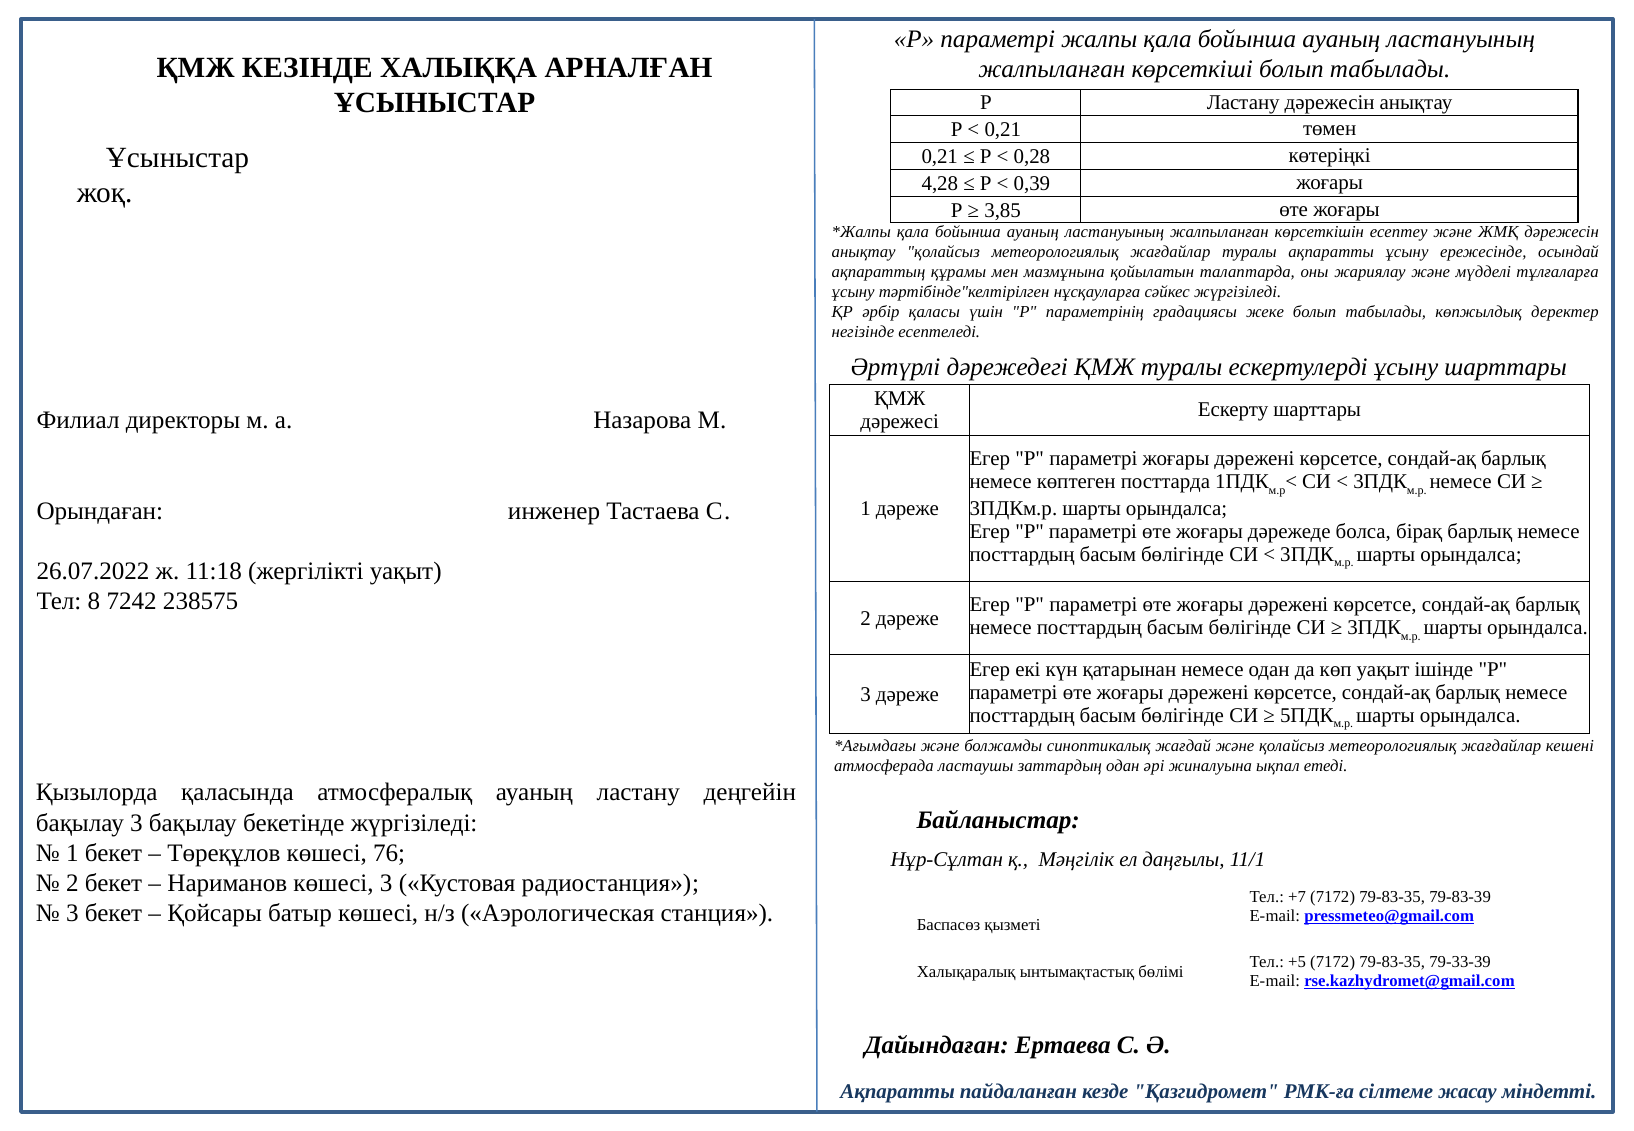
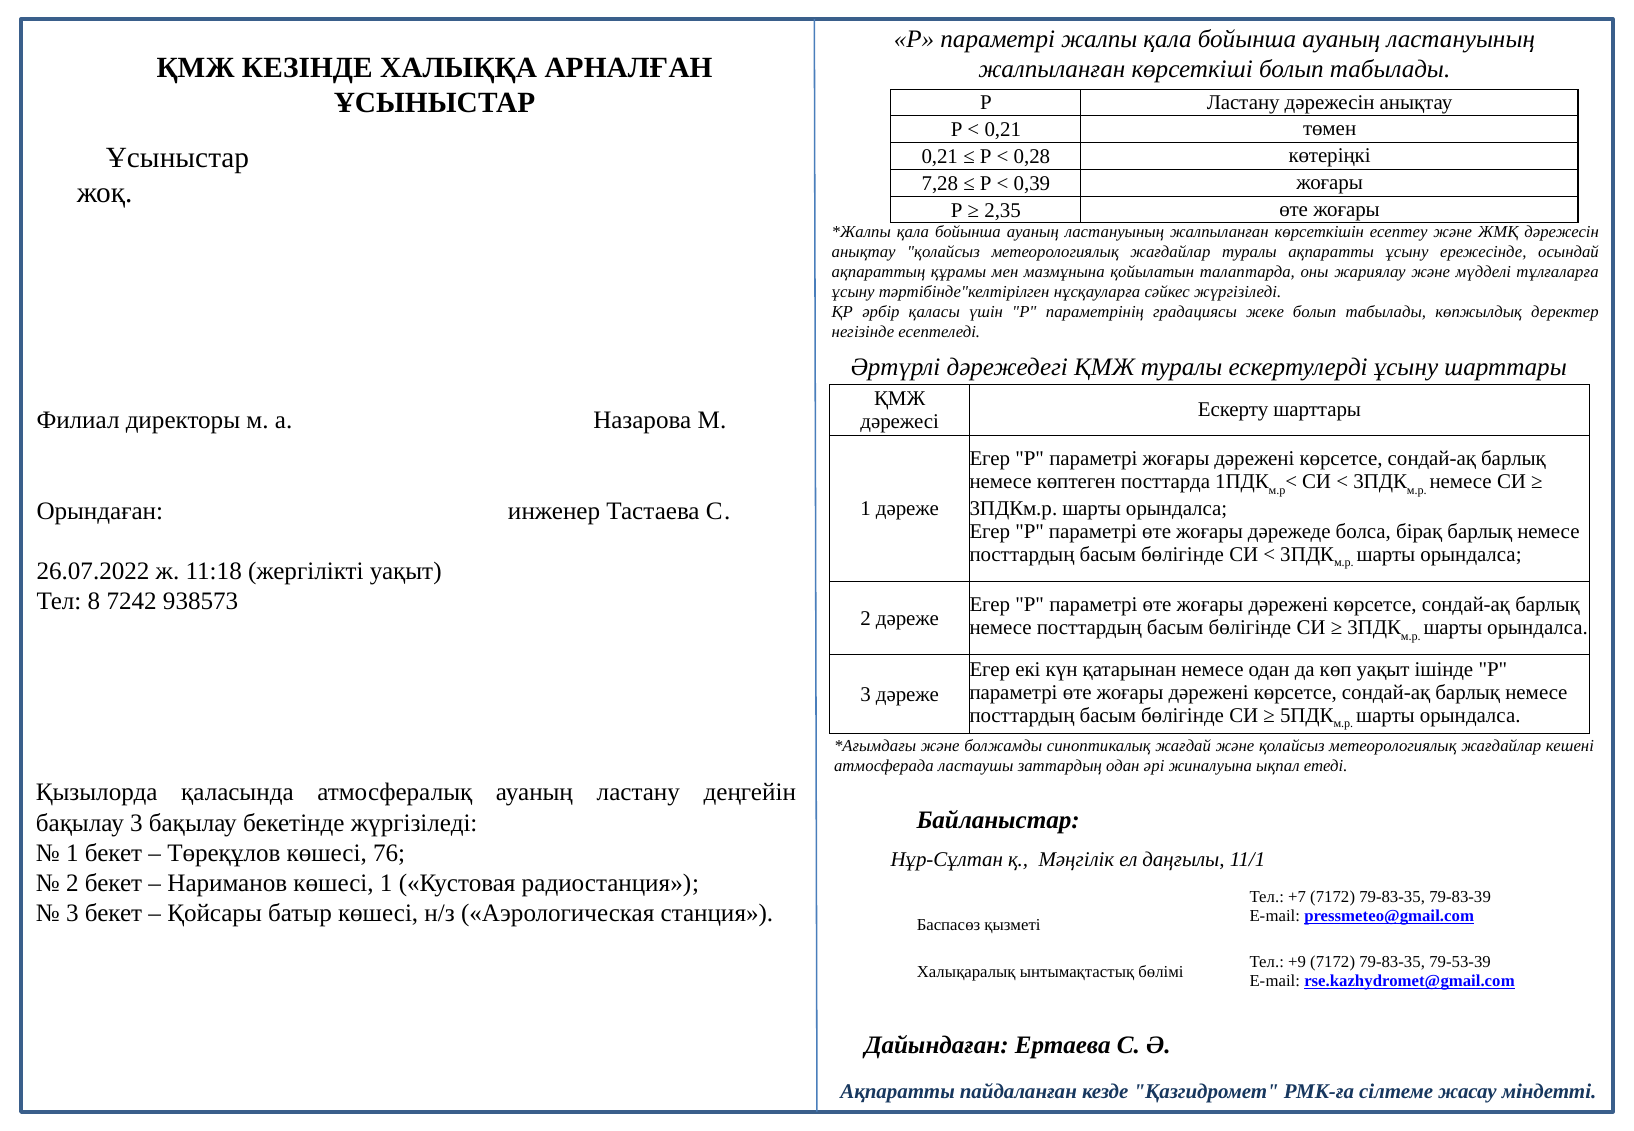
4,28: 4,28 -> 7,28 (940, 183)
3,85: 3,85 -> 2,35 (1003, 210)
238575: 238575 -> 938573 (201, 601)
көшесі 3: 3 -> 1 (386, 883)
+5: +5 -> +9 (1297, 962)
79-33-39: 79-33-39 -> 79-53-39 (1460, 962)
